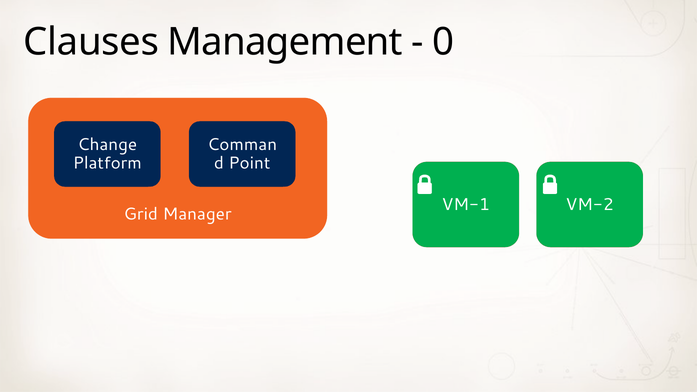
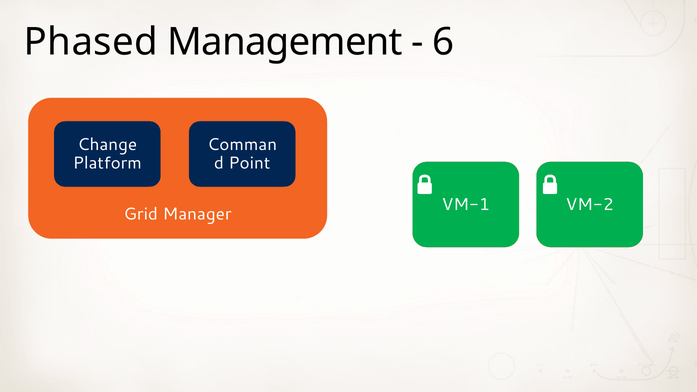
Clauses: Clauses -> Phased (91, 42)
0: 0 -> 6 (443, 42)
